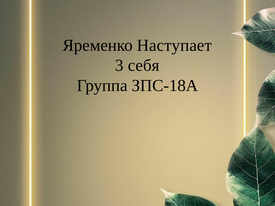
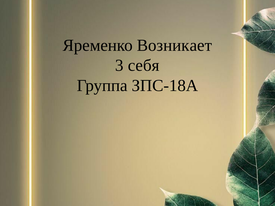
Наступает: Наступает -> Возникает (174, 45)
